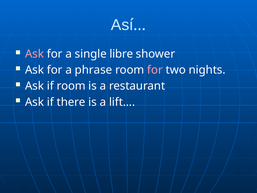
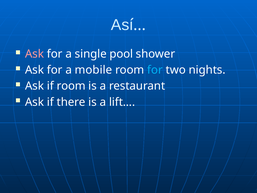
libre: libre -> pool (121, 54)
phrase: phrase -> mobile (93, 70)
for colour: pink -> light blue (155, 70)
